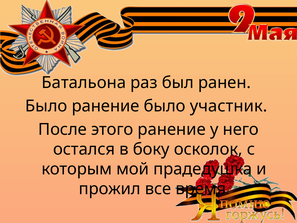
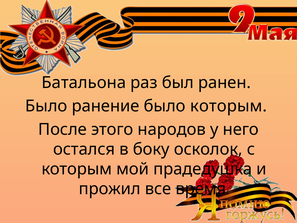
было участник: участник -> которым (229, 106)
этого ранение: ранение -> народов (172, 129)
